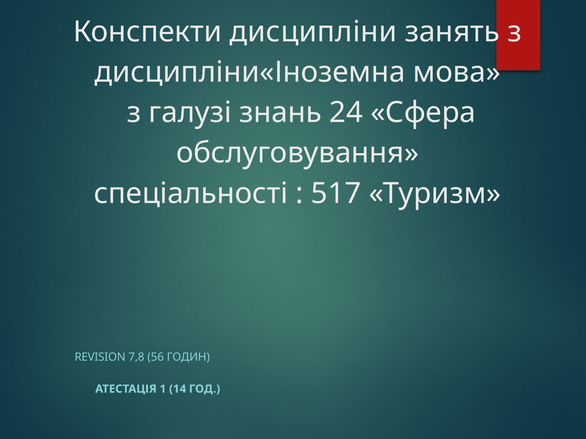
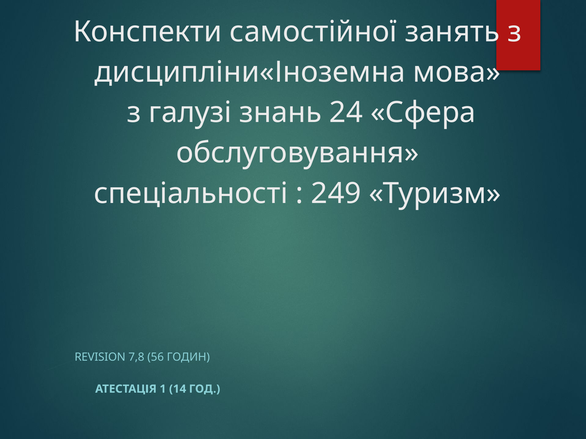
дисципліни: дисципліни -> самостійної (313, 32)
517: 517 -> 249 (336, 194)
